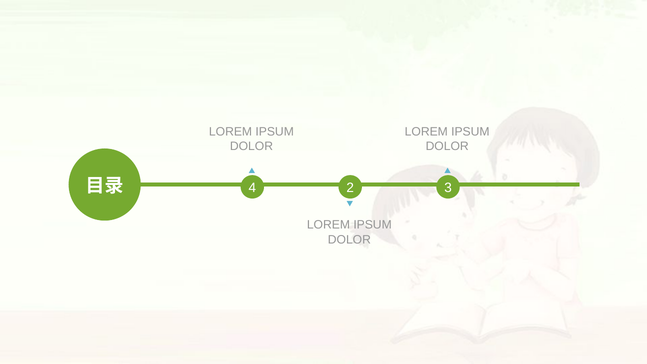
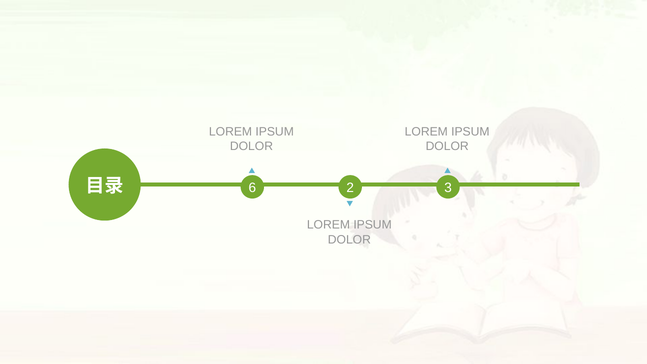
4: 4 -> 6 (252, 188)
